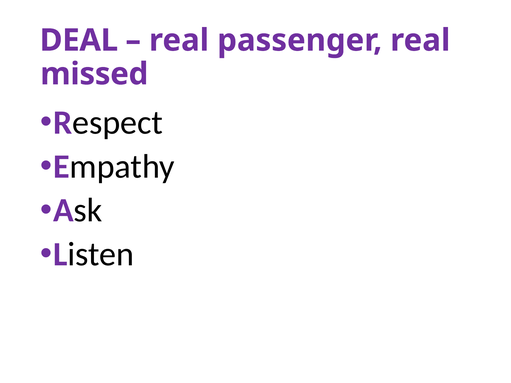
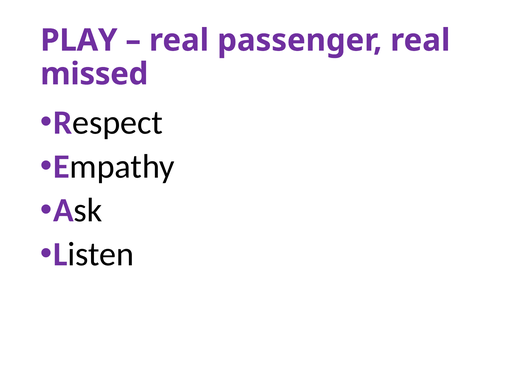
DEAL: DEAL -> PLAY (79, 40)
